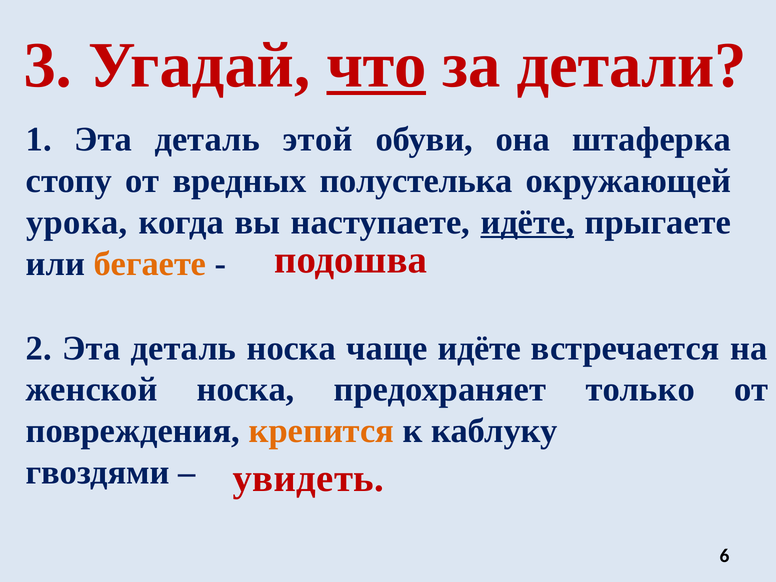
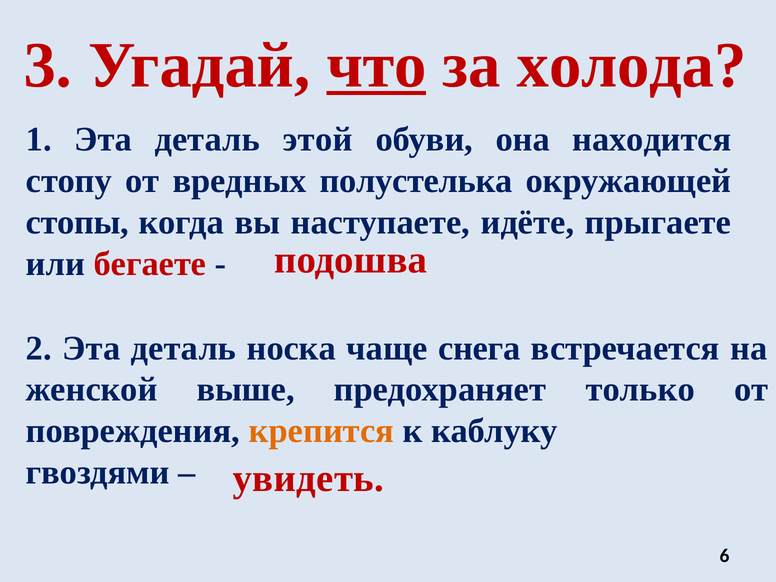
детали: детали -> холода (632, 65)
штаферка: штаферка -> находится (652, 140)
урока: урока -> стопы (77, 222)
идёте underline: present -> none (527, 222)
бегаете colour: orange -> red (150, 264)
чаще идёте: идёте -> снега (479, 348)
женской носка: носка -> выше (246, 390)
